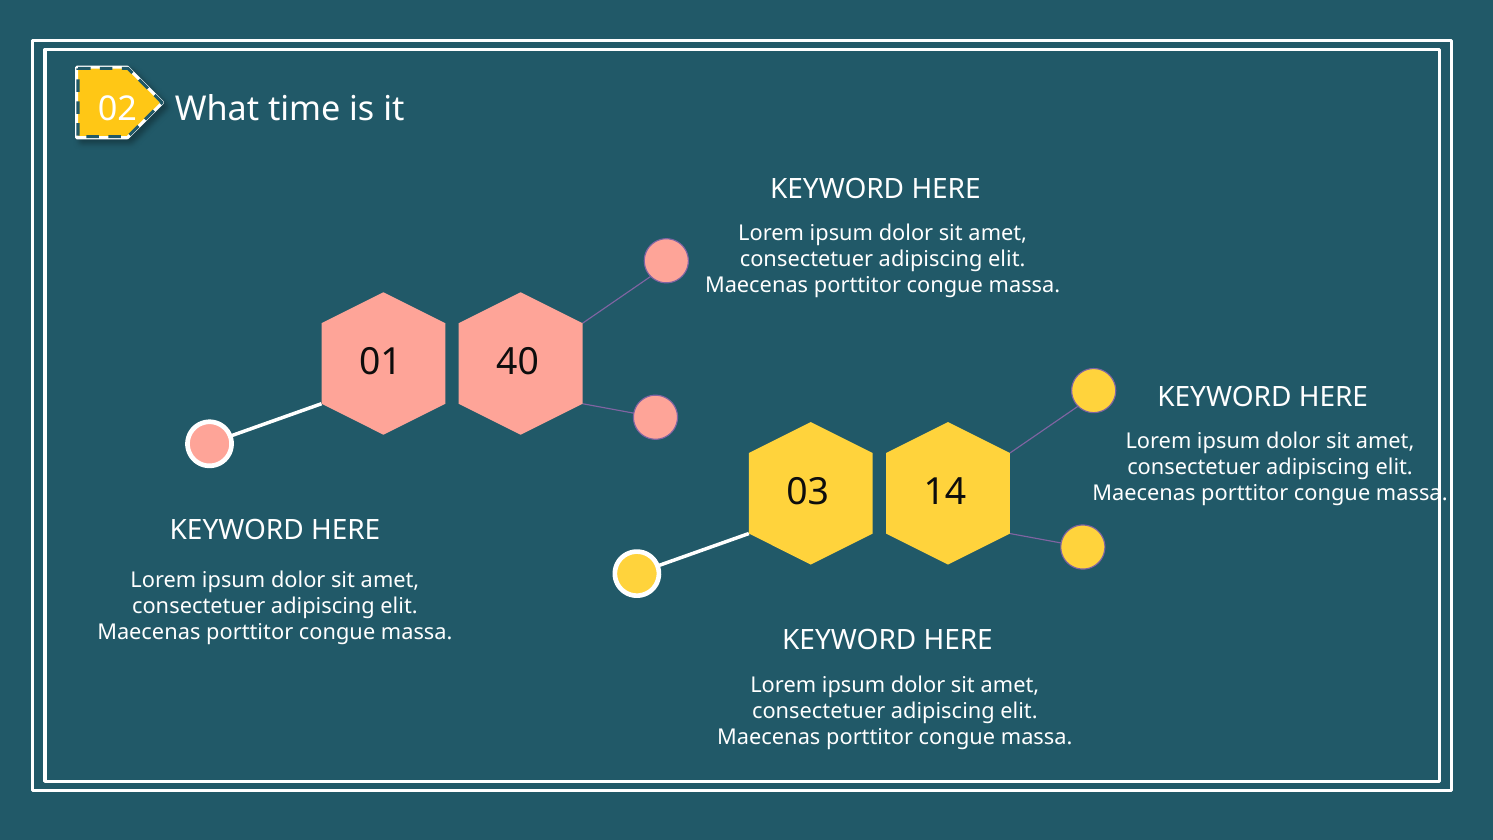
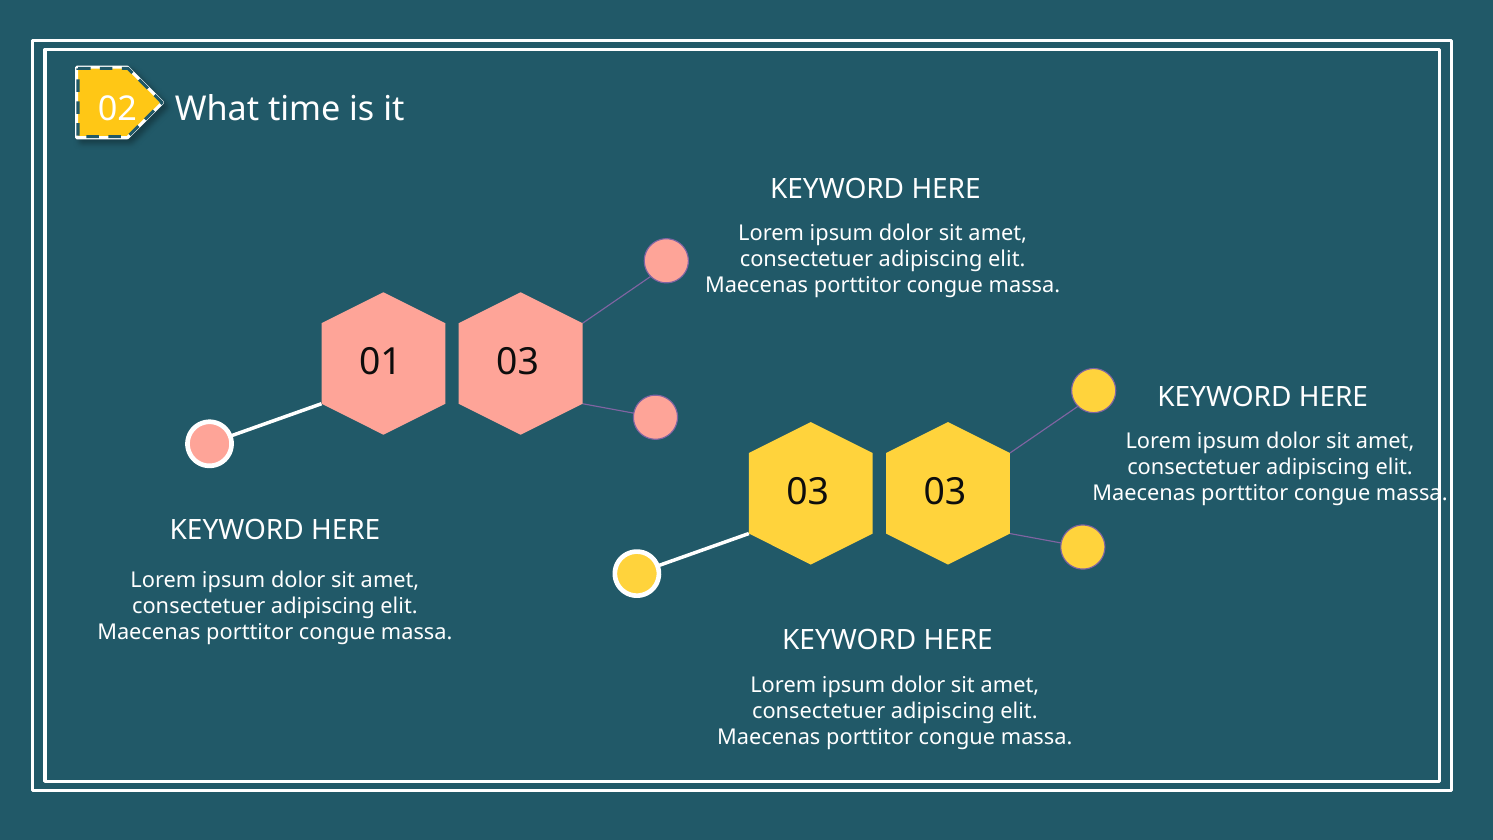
01 40: 40 -> 03 (518, 362)
03 14: 14 -> 03 (945, 492)
